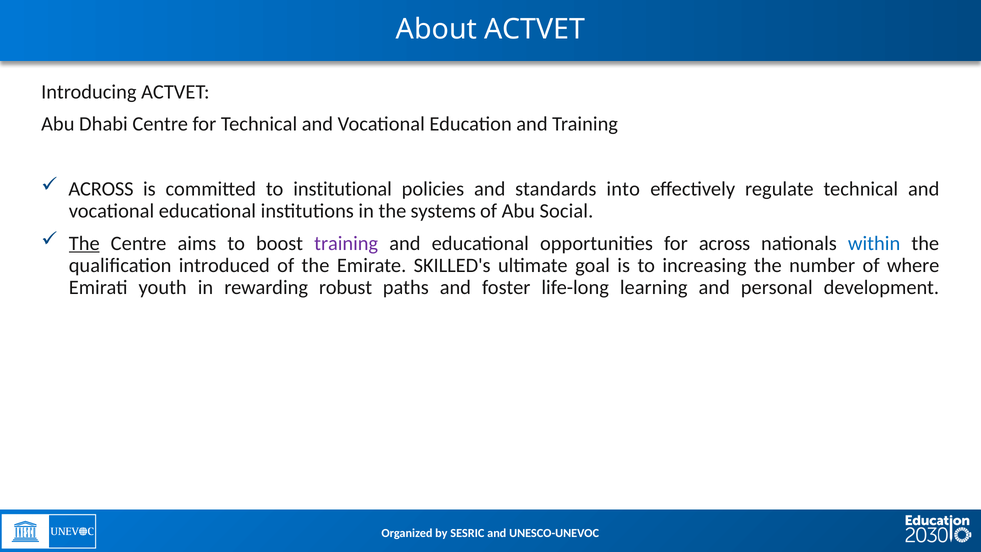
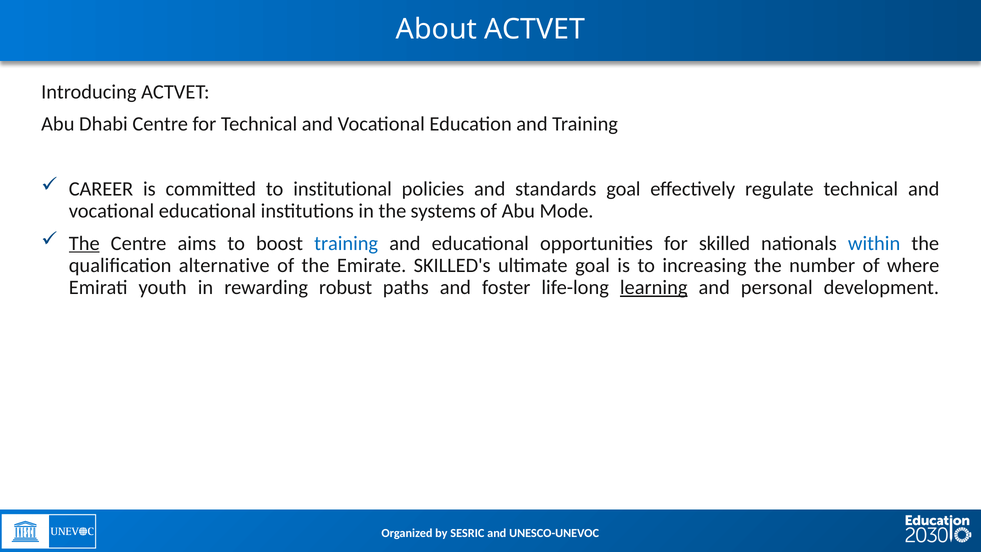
ACROSS: ACROSS -> CAREER (101, 189)
standards into: into -> goal (623, 189)
Social: Social -> Mode (567, 211)
training colour: purple -> blue (346, 243)
for across: across -> skilled (725, 243)
introduced: introduced -> alternative (224, 265)
learning underline: none -> present (654, 287)
